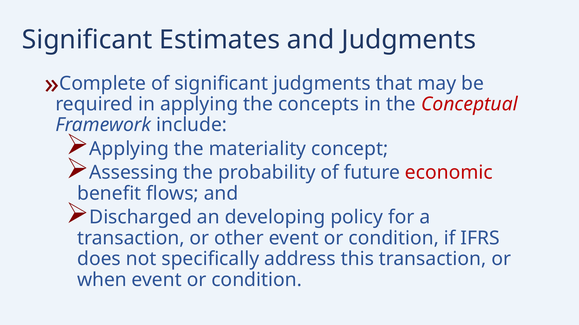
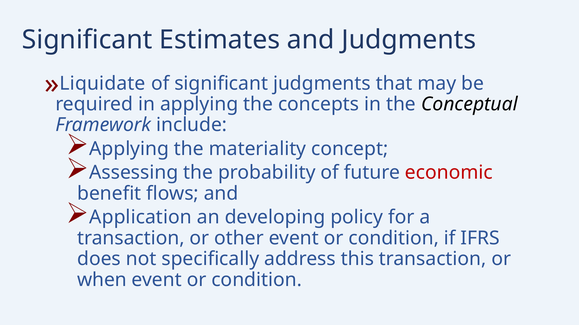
Complete: Complete -> Liquidate (103, 84)
Conceptual colour: red -> black (469, 104)
Discharged: Discharged -> Application (141, 218)
